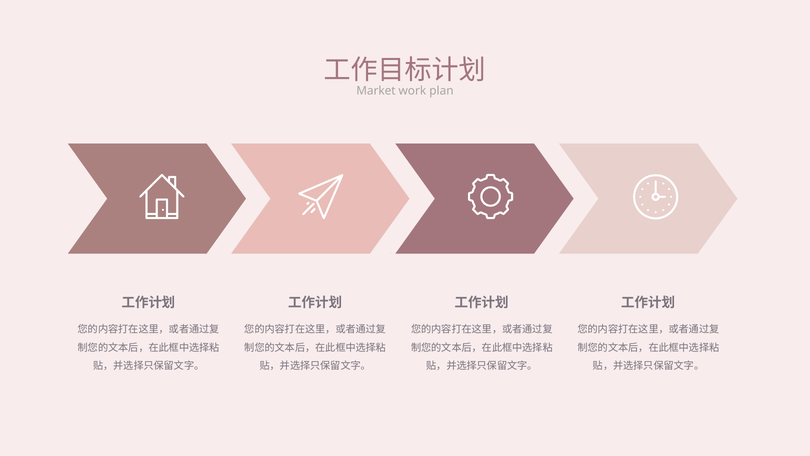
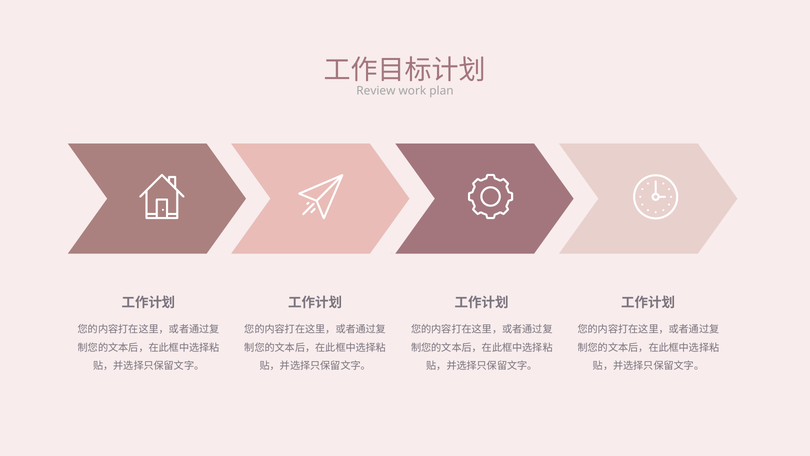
Market: Market -> Review (376, 91)
